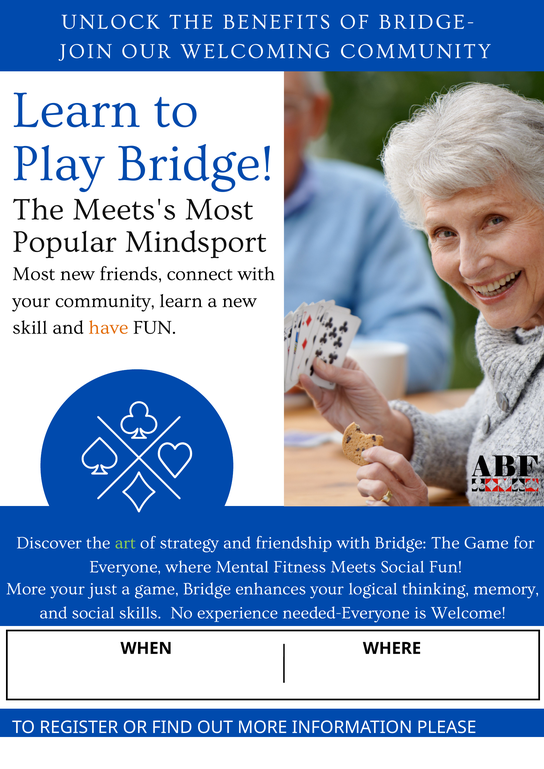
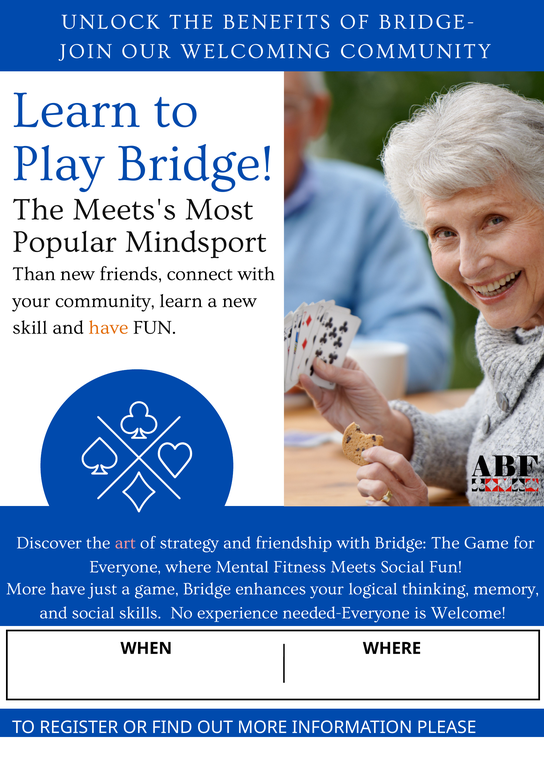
Most: Most -> Than (34, 274)
art colour: light green -> pink (125, 543)
More your: your -> have (68, 589)
